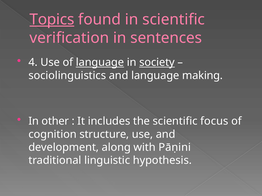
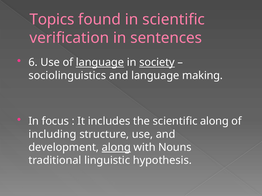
Topics underline: present -> none (52, 20)
4: 4 -> 6 (33, 63)
other: other -> focus (55, 122)
scientific focus: focus -> along (214, 122)
cognition: cognition -> including (53, 135)
along underline: none -> present (116, 148)
Pāṇini: Pāṇini -> Nouns (175, 148)
